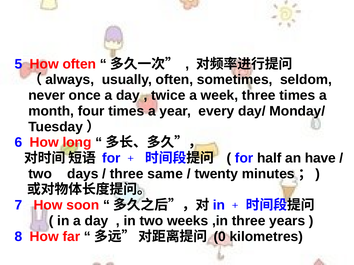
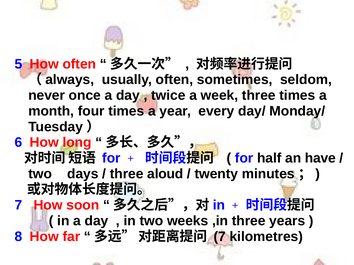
same: same -> aloud (165, 174)
0: 0 -> 7 (220, 237)
